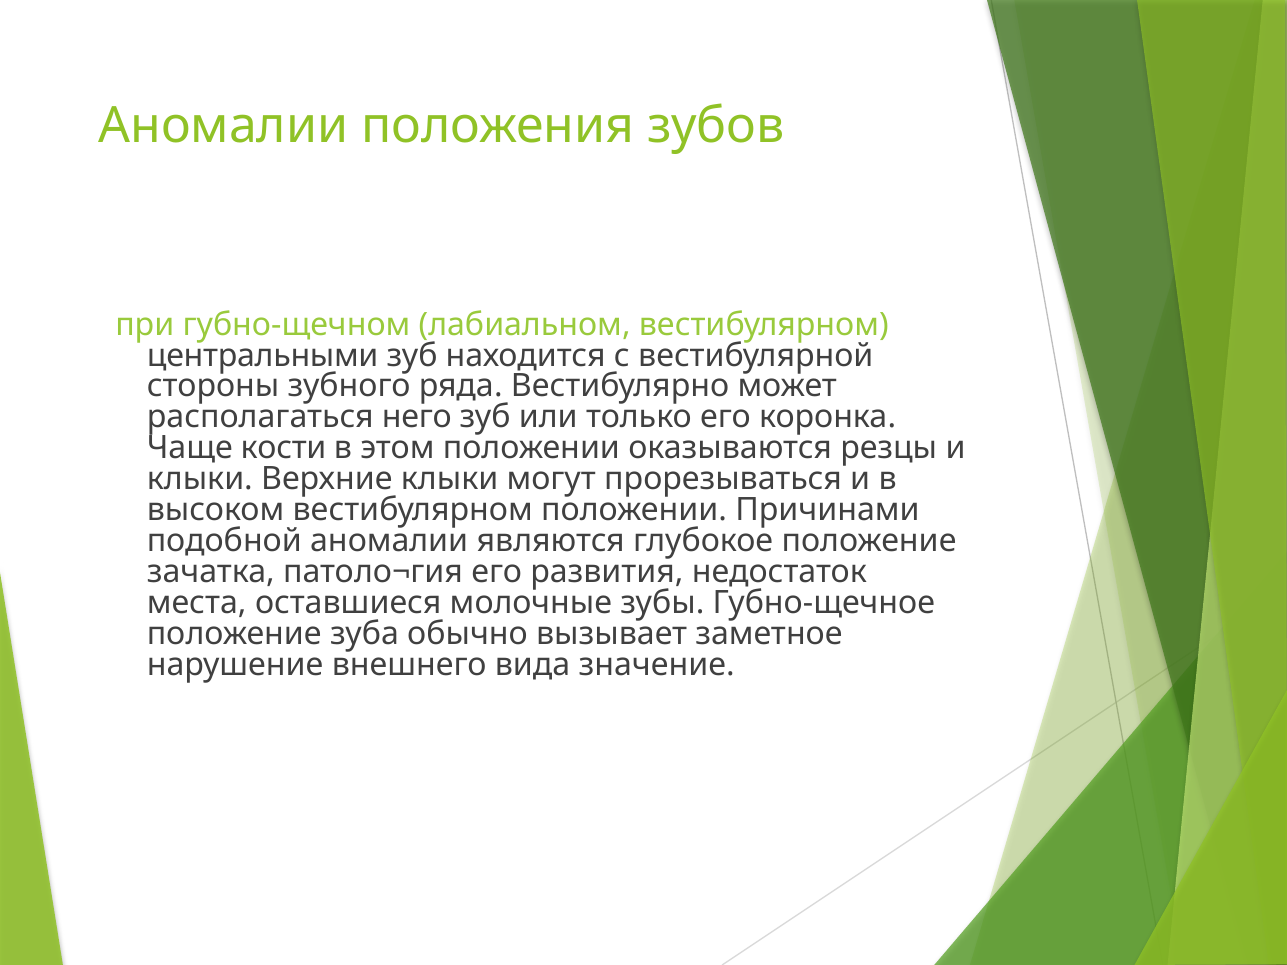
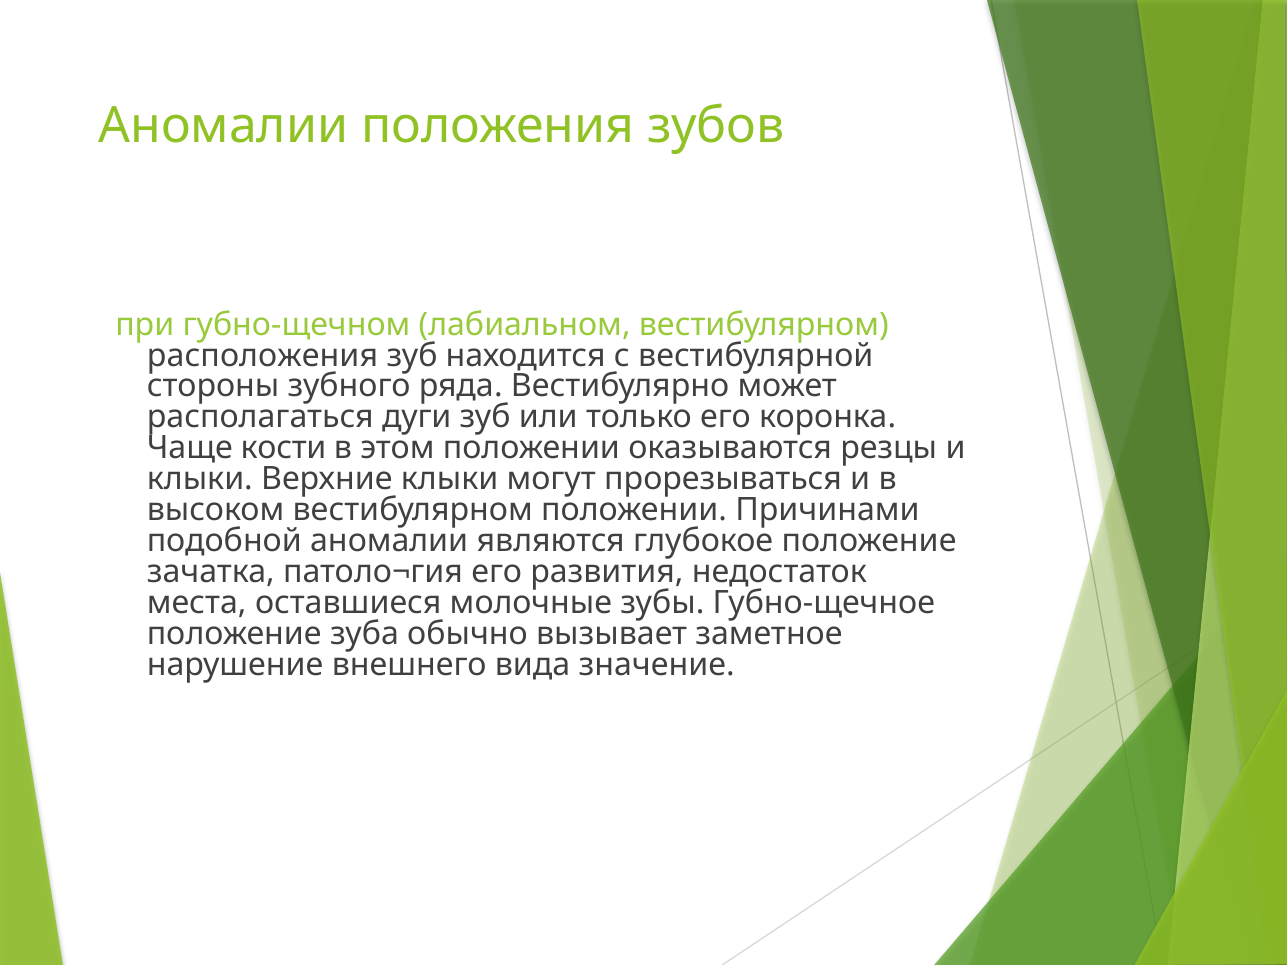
центральными: центральными -> расположения (263, 356)
него: него -> дуги (417, 417)
